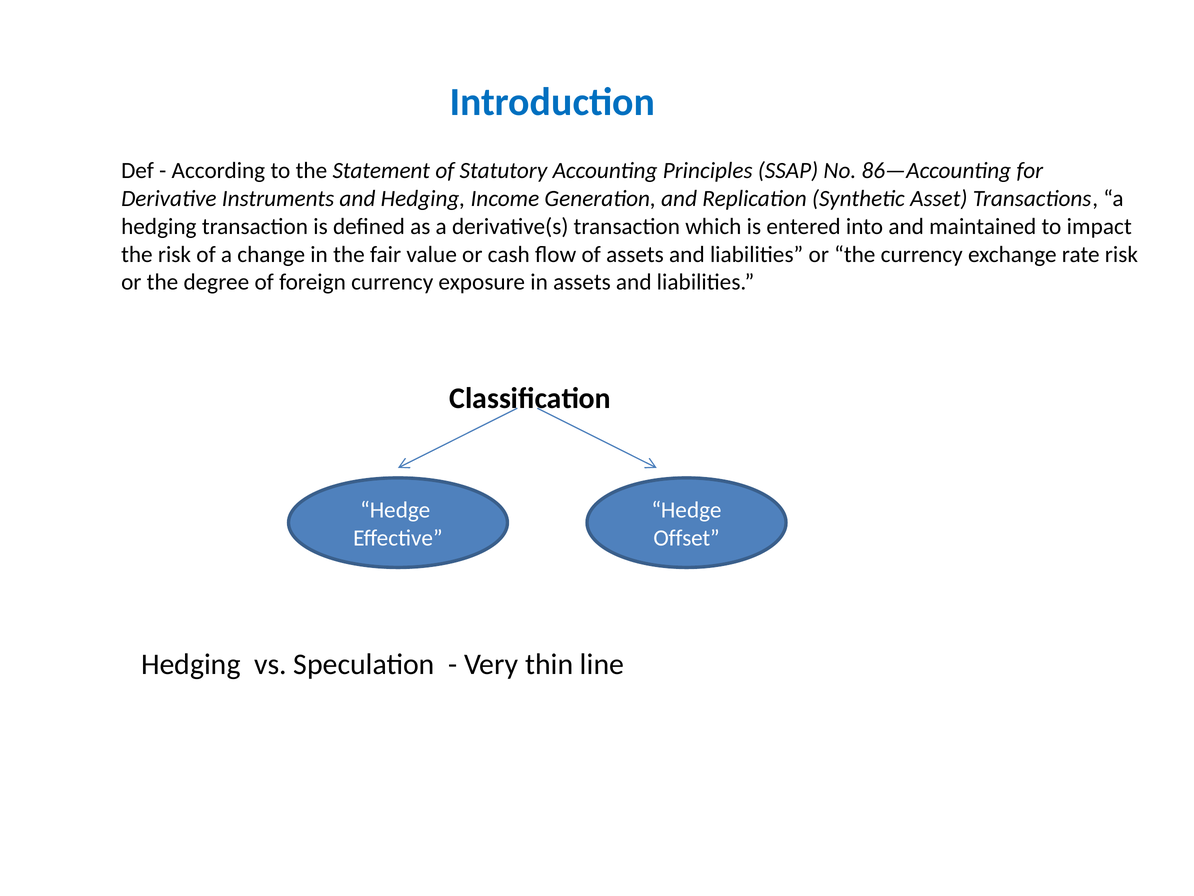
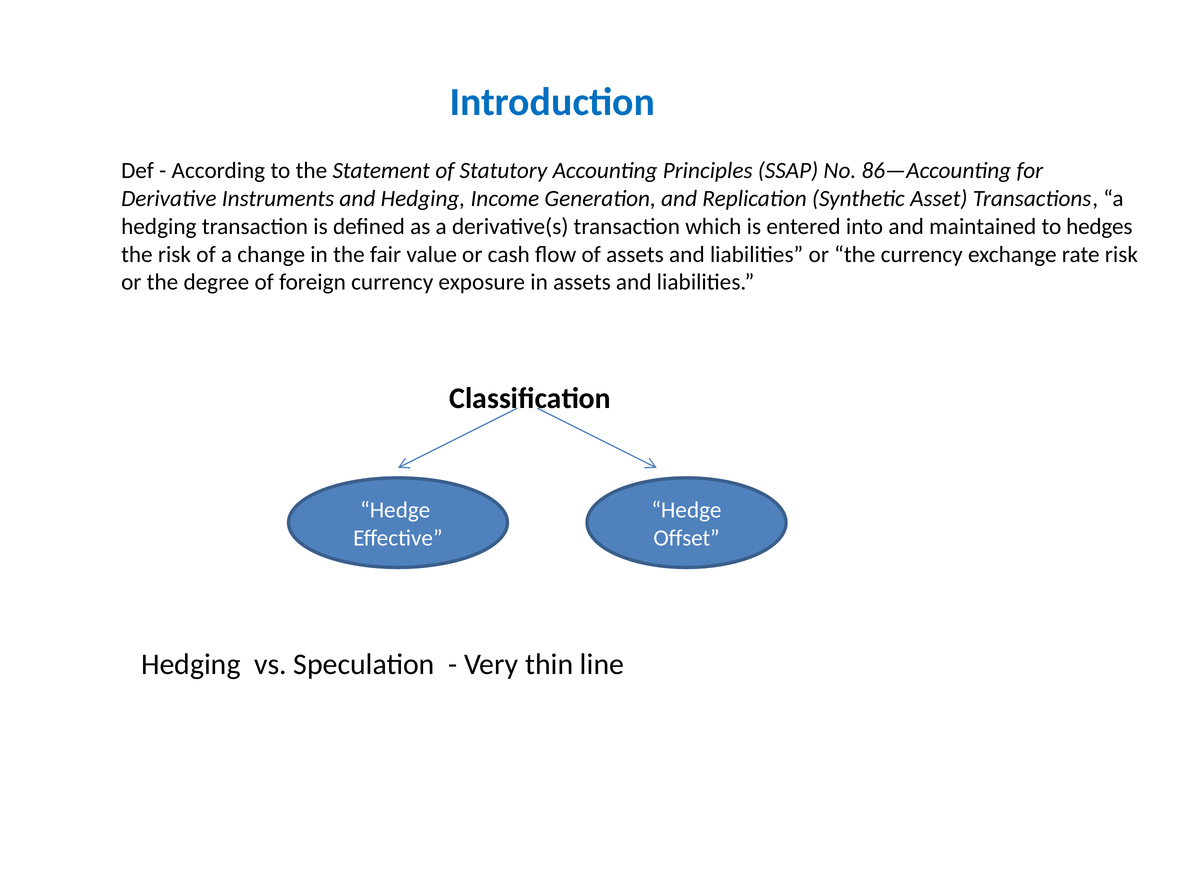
impact: impact -> hedges (1099, 226)
